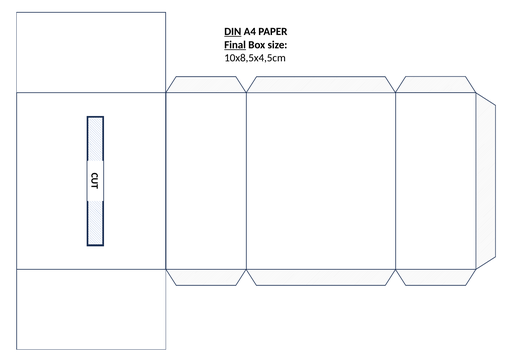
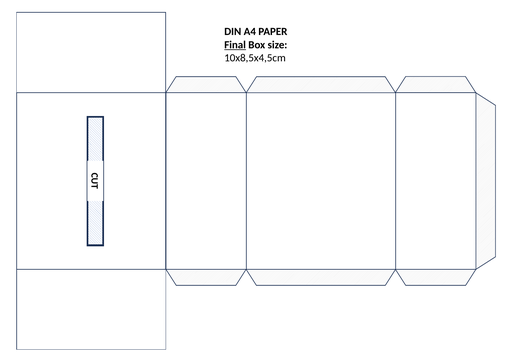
DIN underline: present -> none (233, 32)
